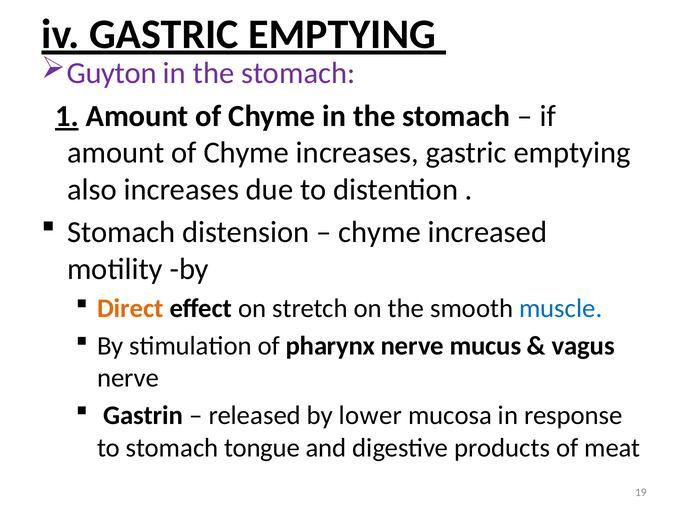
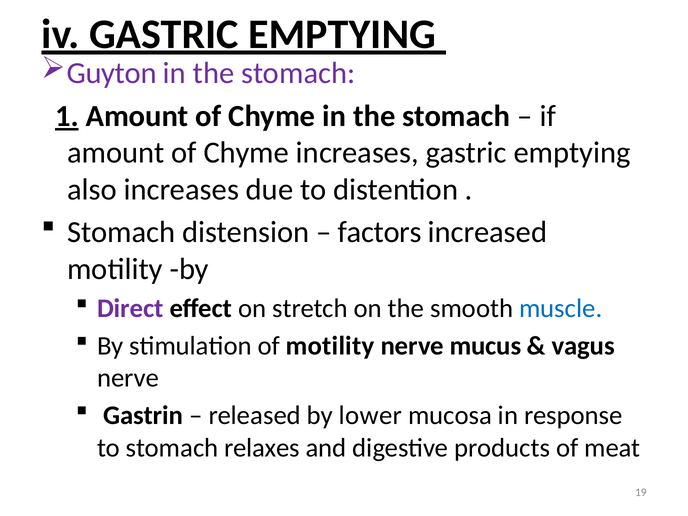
chyme: chyme -> factors (380, 232)
Direct colour: orange -> purple (130, 309)
of pharynx: pharynx -> motility (330, 346)
tongue: tongue -> relaxes (262, 448)
